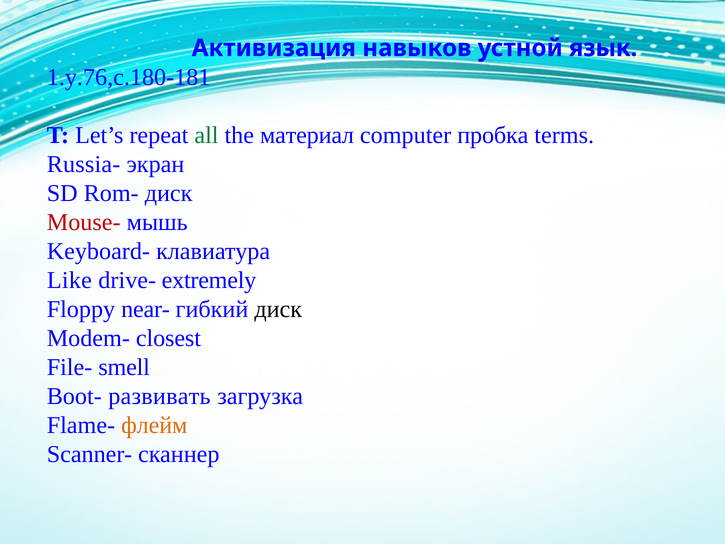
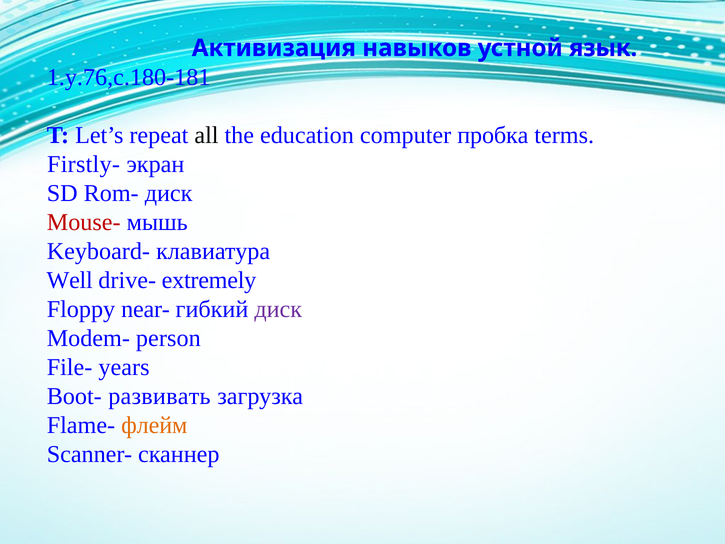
all colour: green -> black (206, 135)
материал: материал -> education (307, 135)
Russia-: Russia- -> Firstly- (84, 164)
Like: Like -> Well (70, 280)
диск colour: black -> purple (278, 309)
closest: closest -> person (168, 338)
smell: smell -> years (124, 367)
